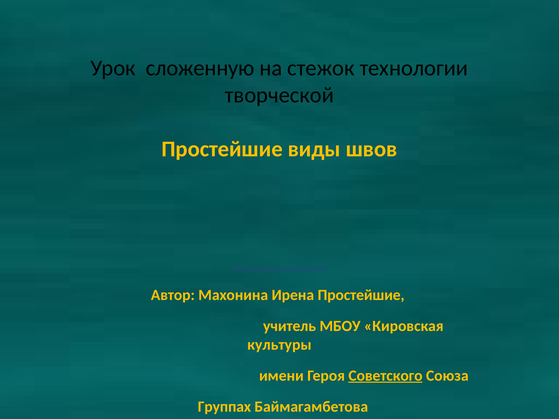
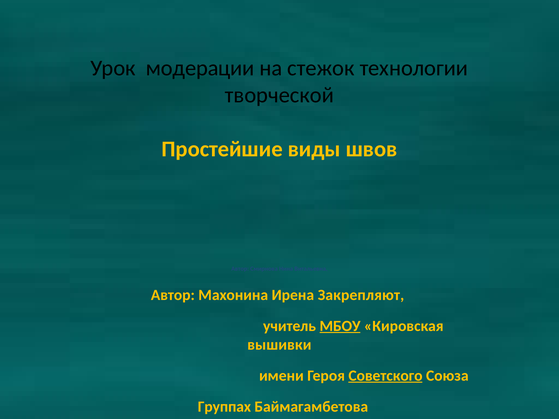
сложенную: сложенную -> модерации (200, 68)
Ирена Простейшие: Простейшие -> Закрепляют (361, 295)
МБОУ underline: none -> present (340, 326)
культуры: культуры -> вышивки (279, 345)
